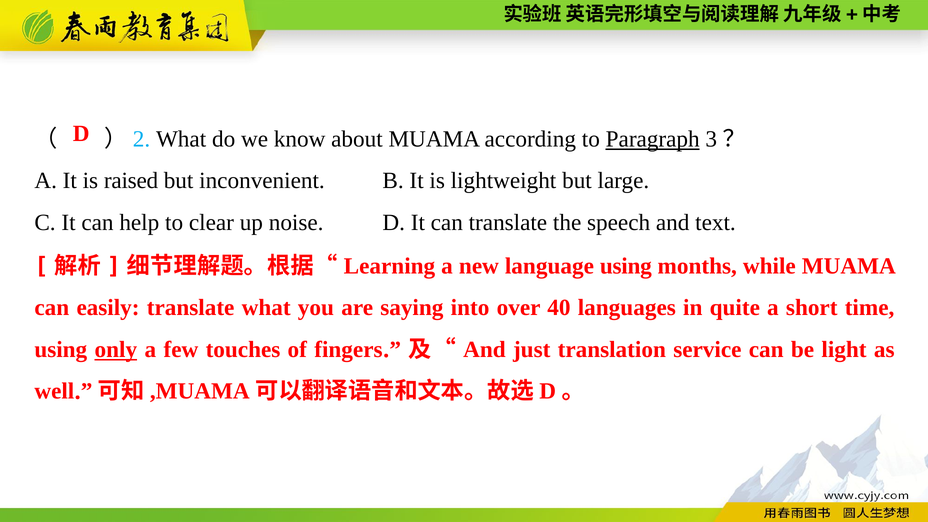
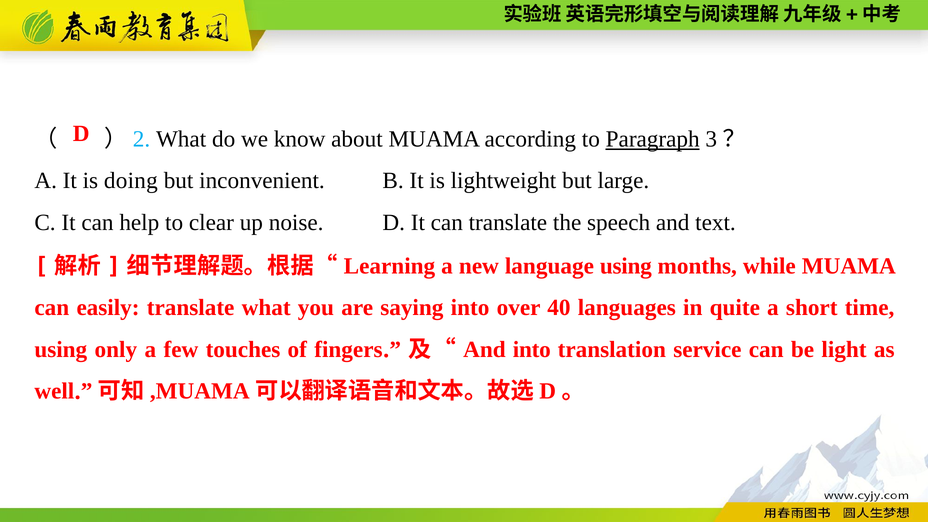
raised: raised -> doing (131, 181)
only underline: present -> none (116, 350)
And just: just -> into (532, 350)
